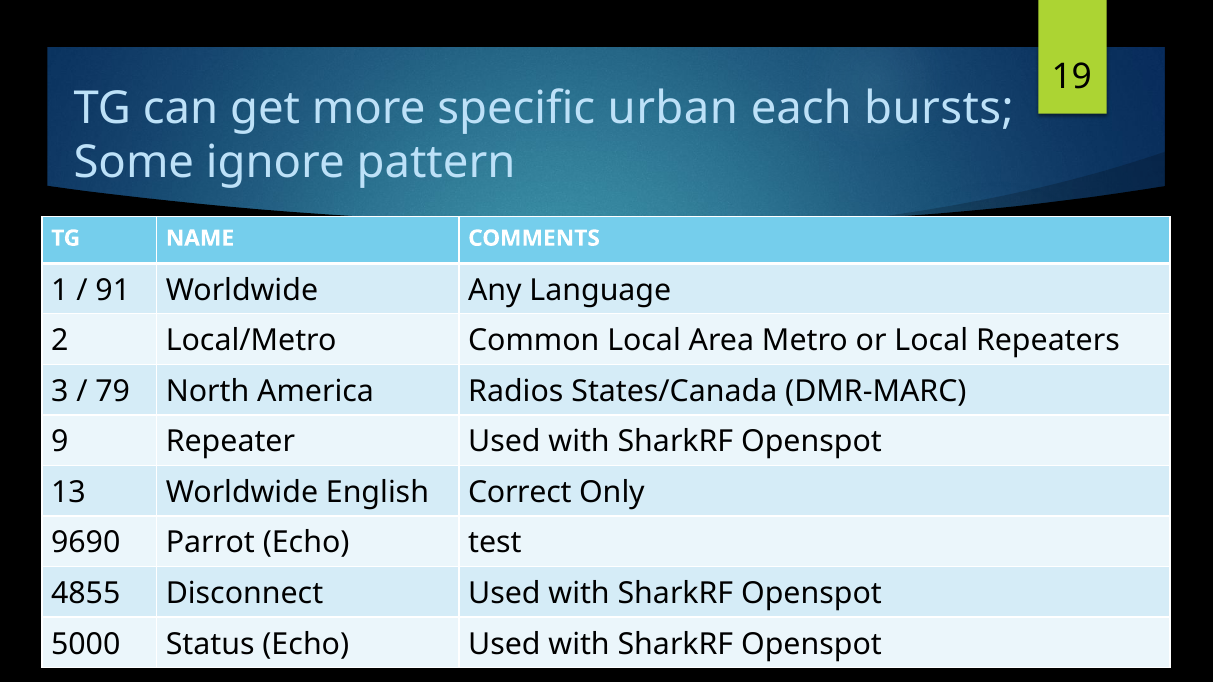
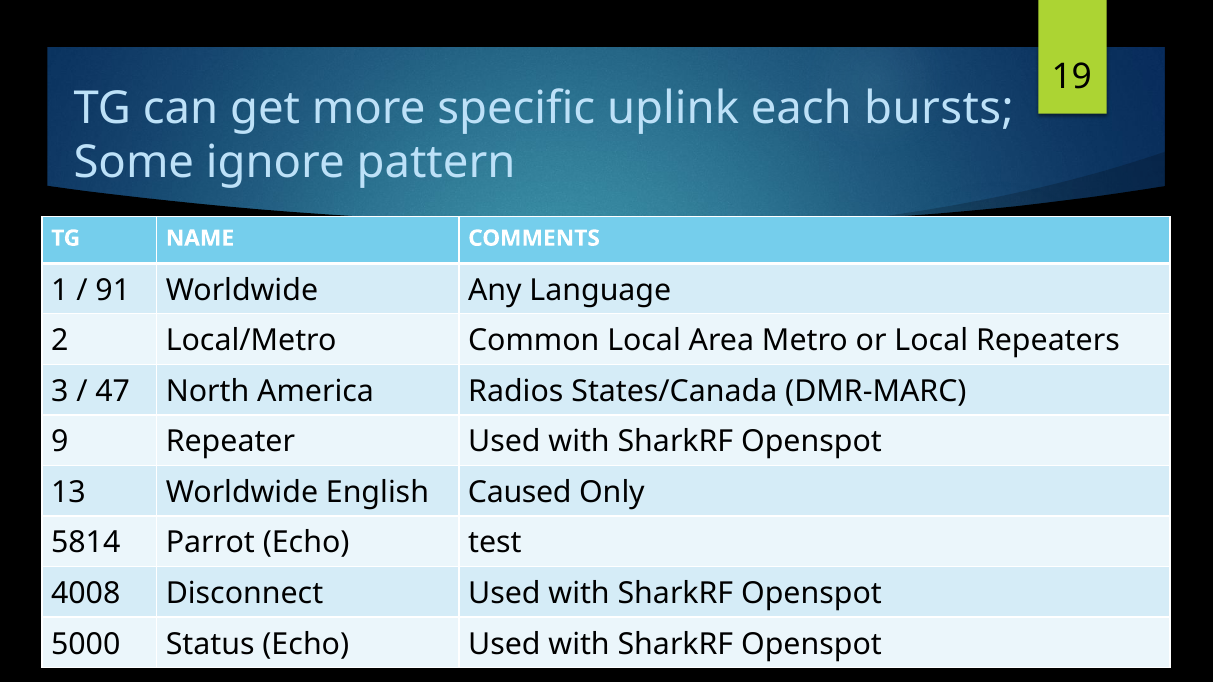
urban: urban -> uplink (673, 108)
79: 79 -> 47 (113, 392)
Correct: Correct -> Caused (520, 493)
9690: 9690 -> 5814 (86, 543)
4855: 4855 -> 4008 (86, 594)
